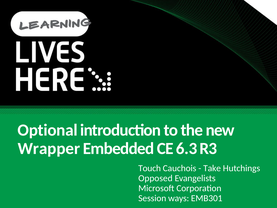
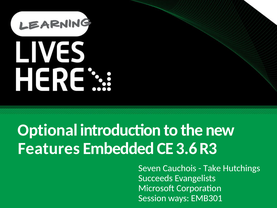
Wrapper: Wrapper -> Features (49, 148)
6.3: 6.3 -> 3.6 (187, 148)
Touch: Touch -> Seven (150, 168)
Opposed: Opposed -> Succeeds (156, 178)
